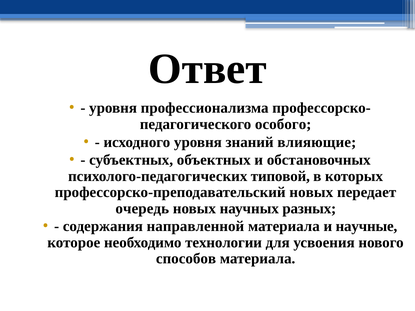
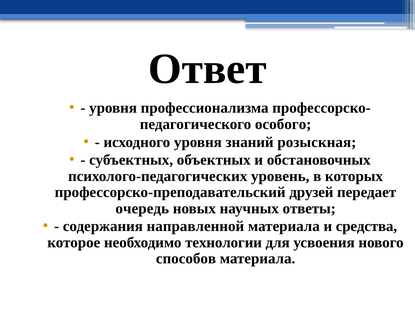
влияющие: влияющие -> розыскная (317, 142)
типовой: типовой -> уровень (280, 176)
профессорско-преподавательский новых: новых -> друзей (311, 192)
разных: разных -> ответы (309, 209)
научные: научные -> средства (366, 227)
